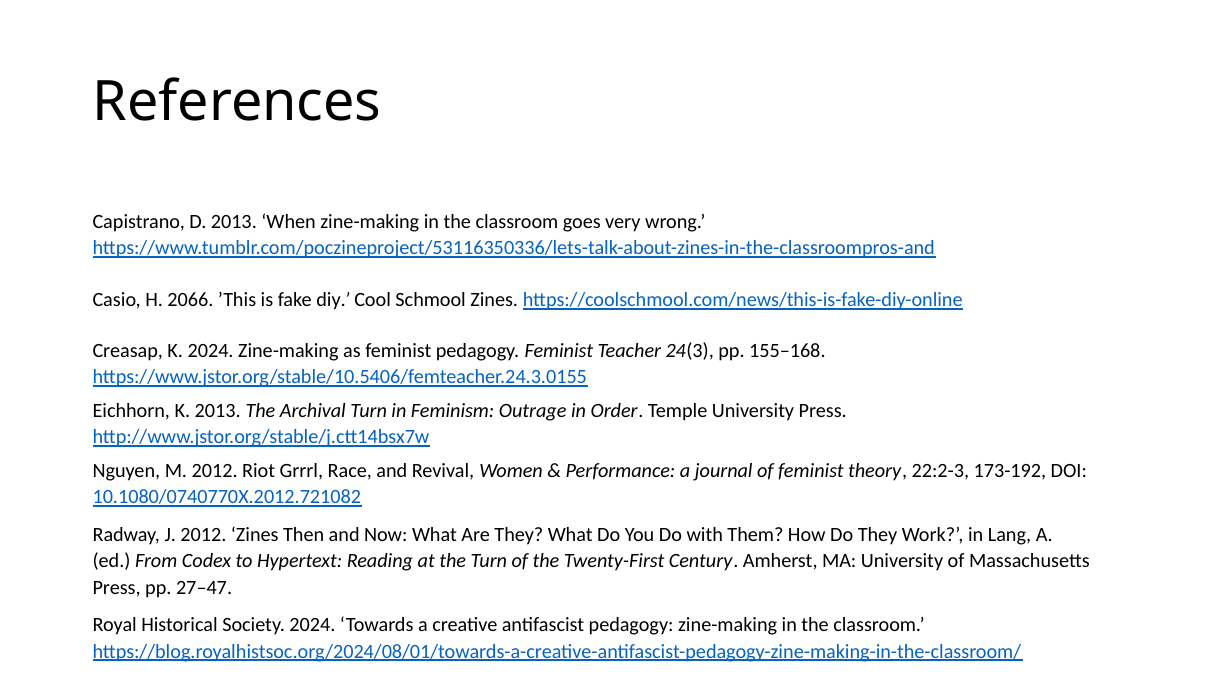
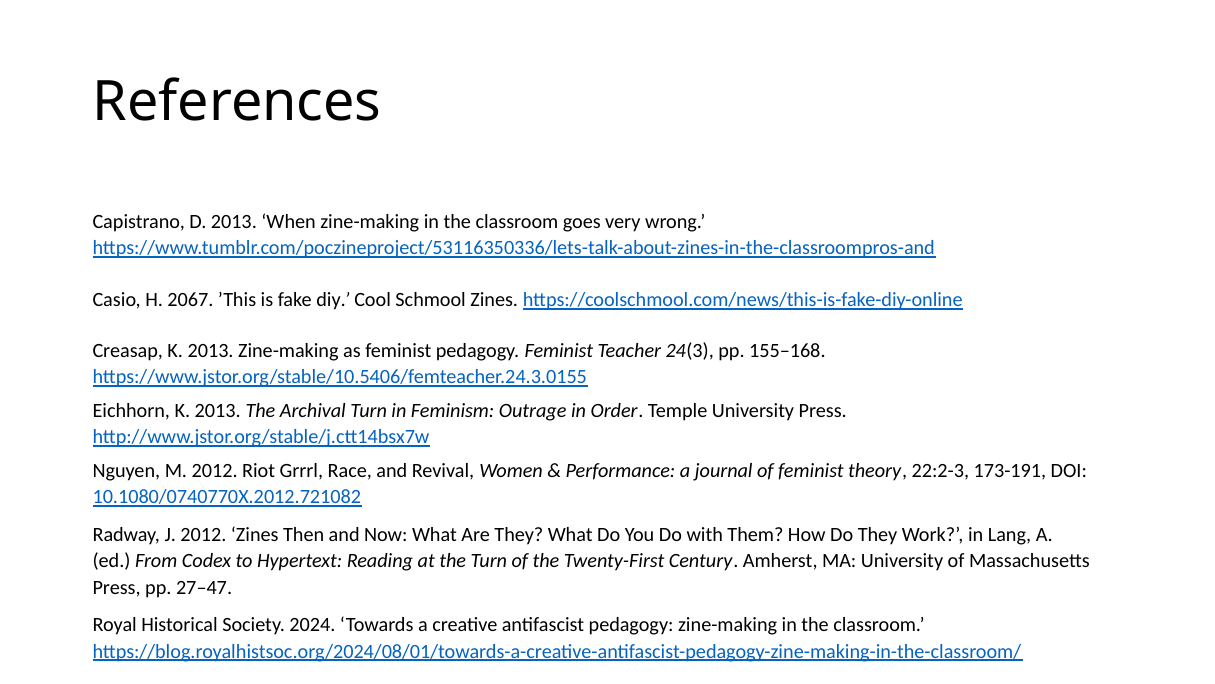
2066: 2066 -> 2067 (191, 300)
Creasap K 2024: 2024 -> 2013 (211, 351)
173-192: 173-192 -> 173-191 (1010, 470)
